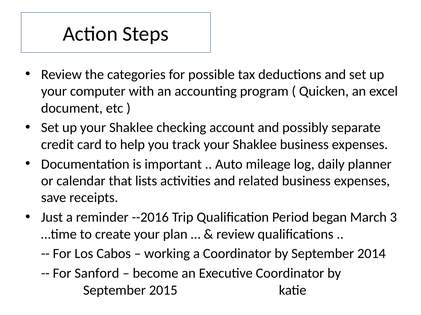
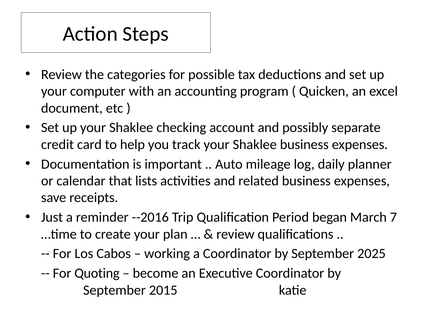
3: 3 -> 7 (393, 218)
2014: 2014 -> 2025 (372, 254)
Sanford: Sanford -> Quoting (97, 274)
